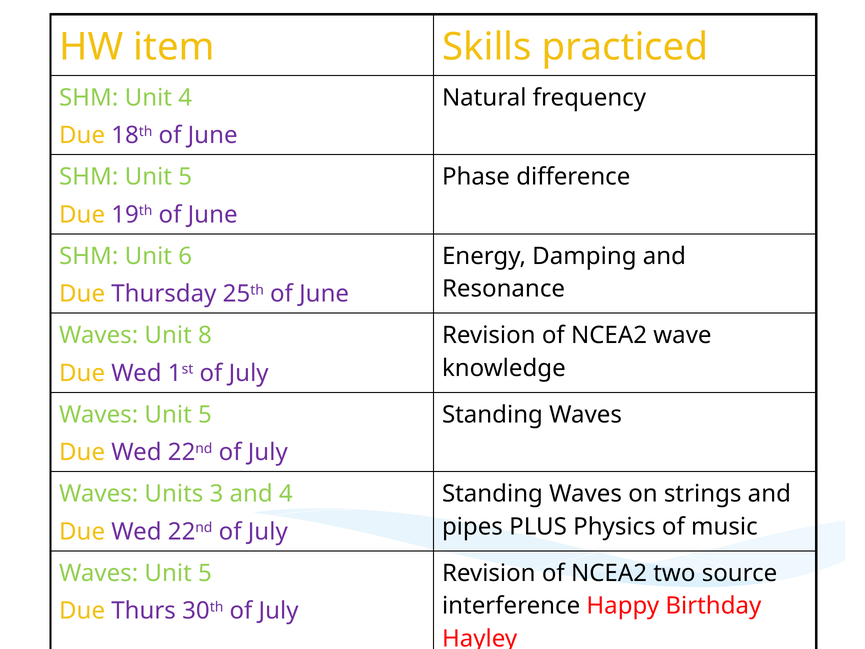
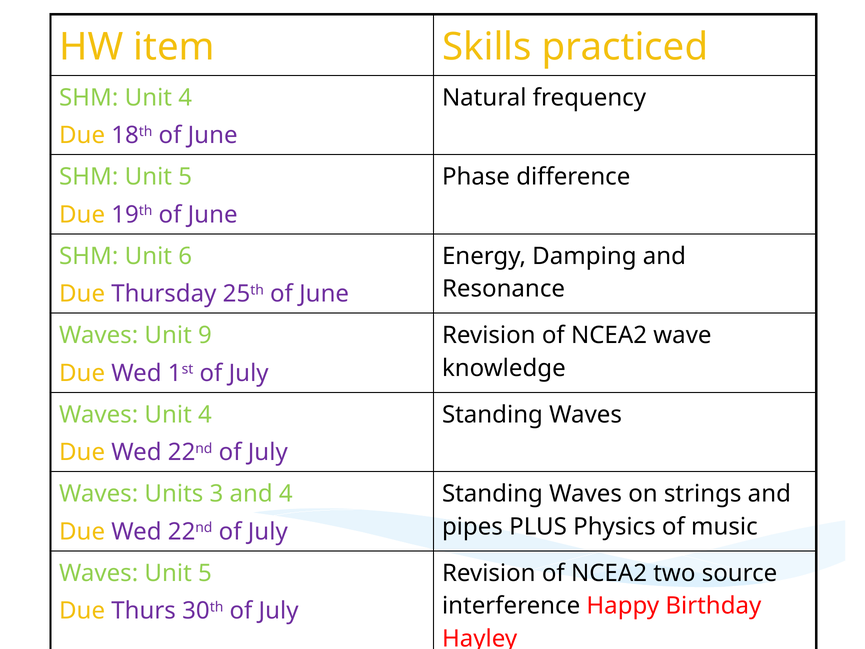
8: 8 -> 9 (205, 335)
5: 5 -> 4 (205, 414)
